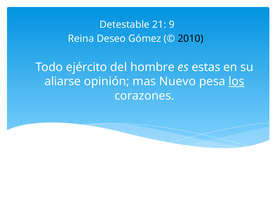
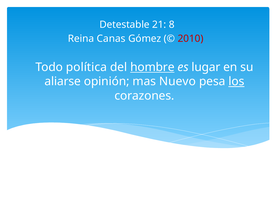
9: 9 -> 8 (172, 25)
Deseo: Deseo -> Canas (111, 39)
2010 colour: black -> red (191, 39)
ejército: ejército -> política (86, 67)
hombre underline: none -> present (152, 67)
estas: estas -> lugar (206, 67)
